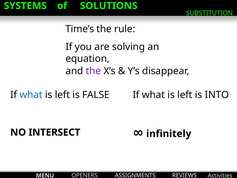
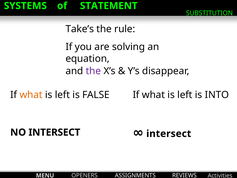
SOLUTIONS: SOLUTIONS -> STATEMENT (109, 6)
Time’s: Time’s -> Take’s (80, 29)
what colour: blue -> orange (31, 95)
infinitely: infinitely -> intersect (169, 134)
